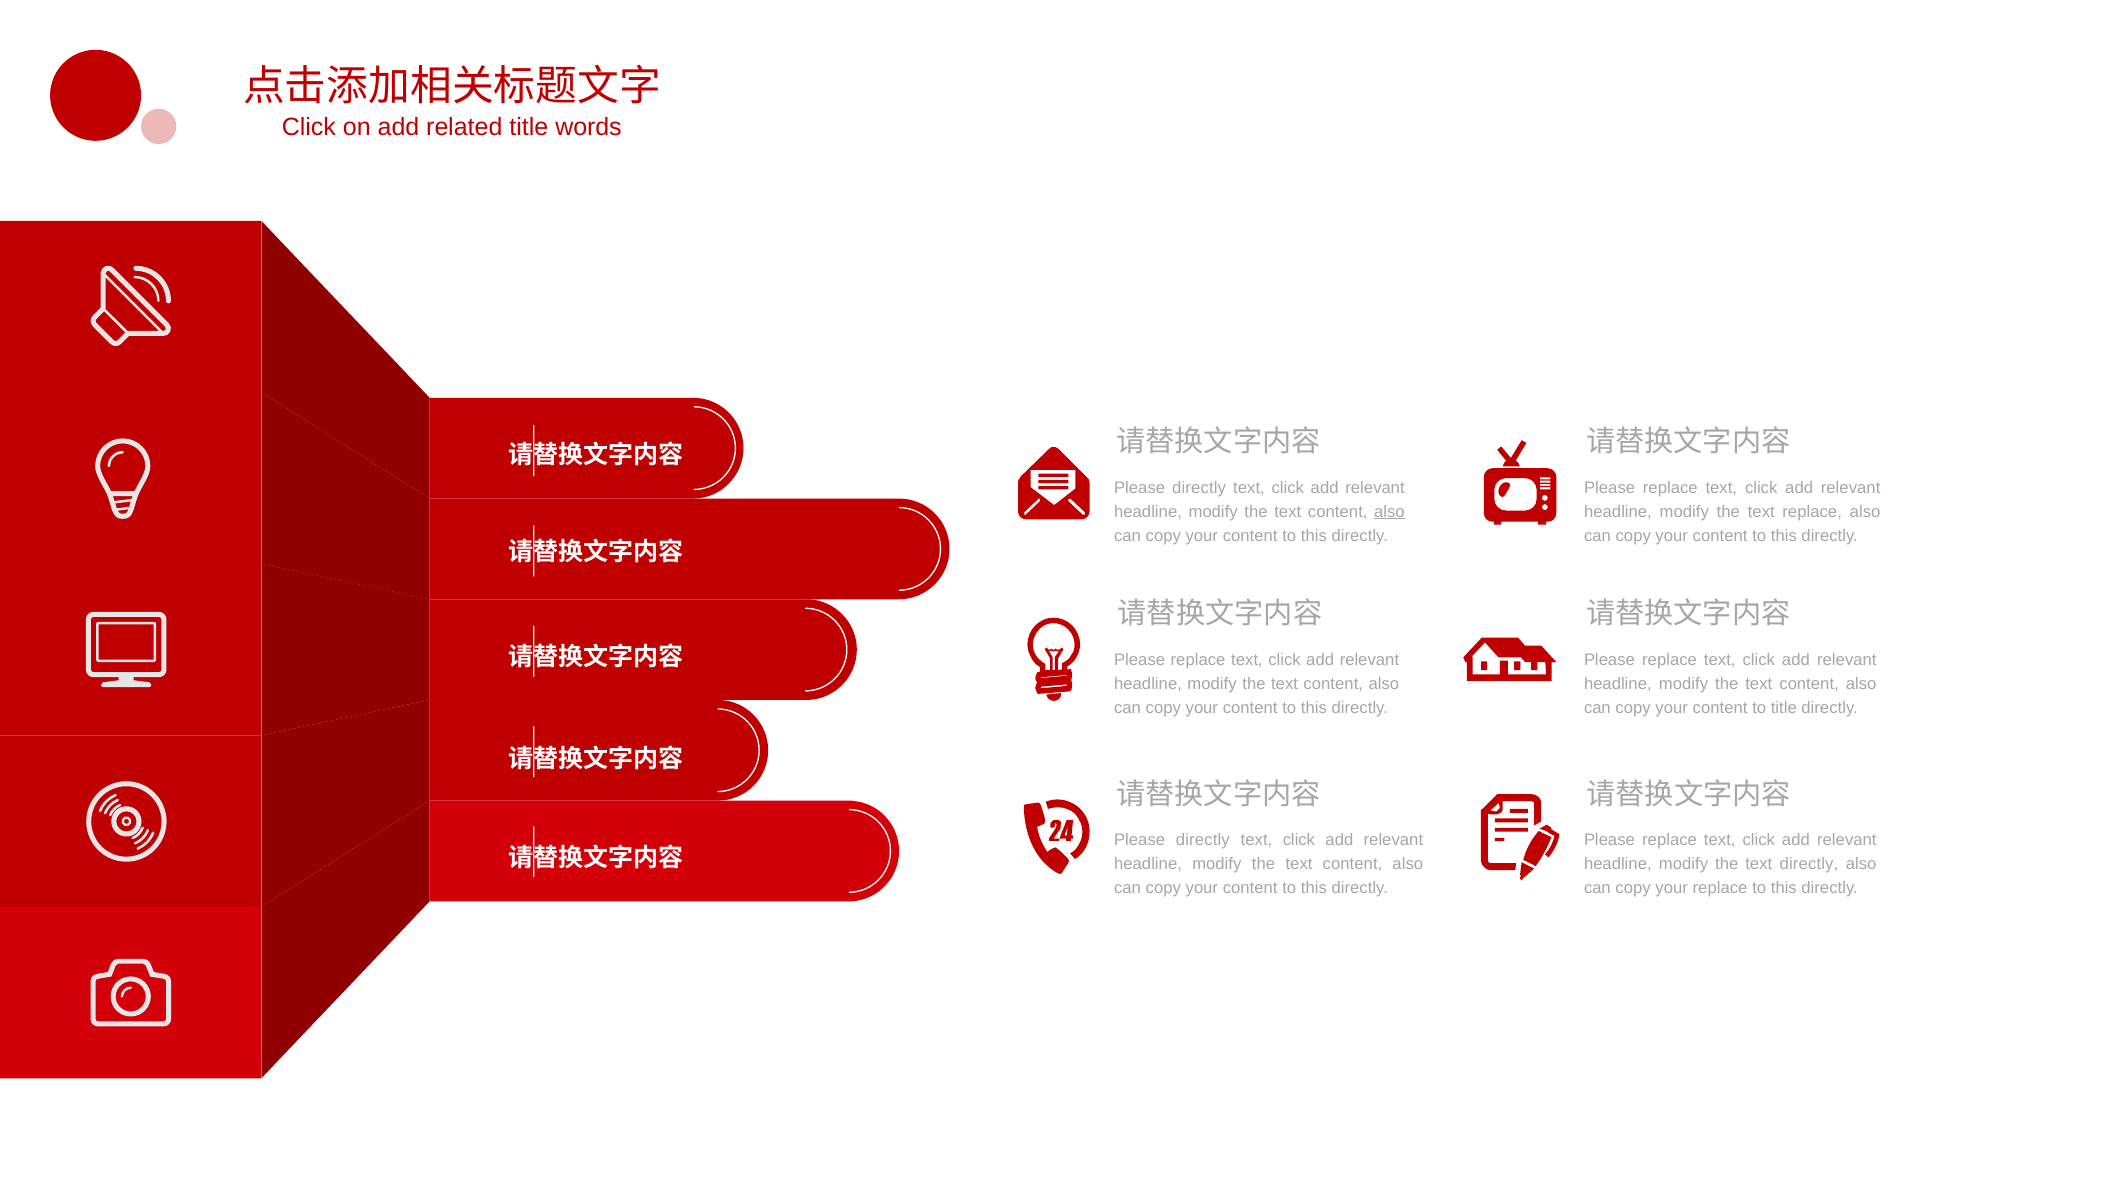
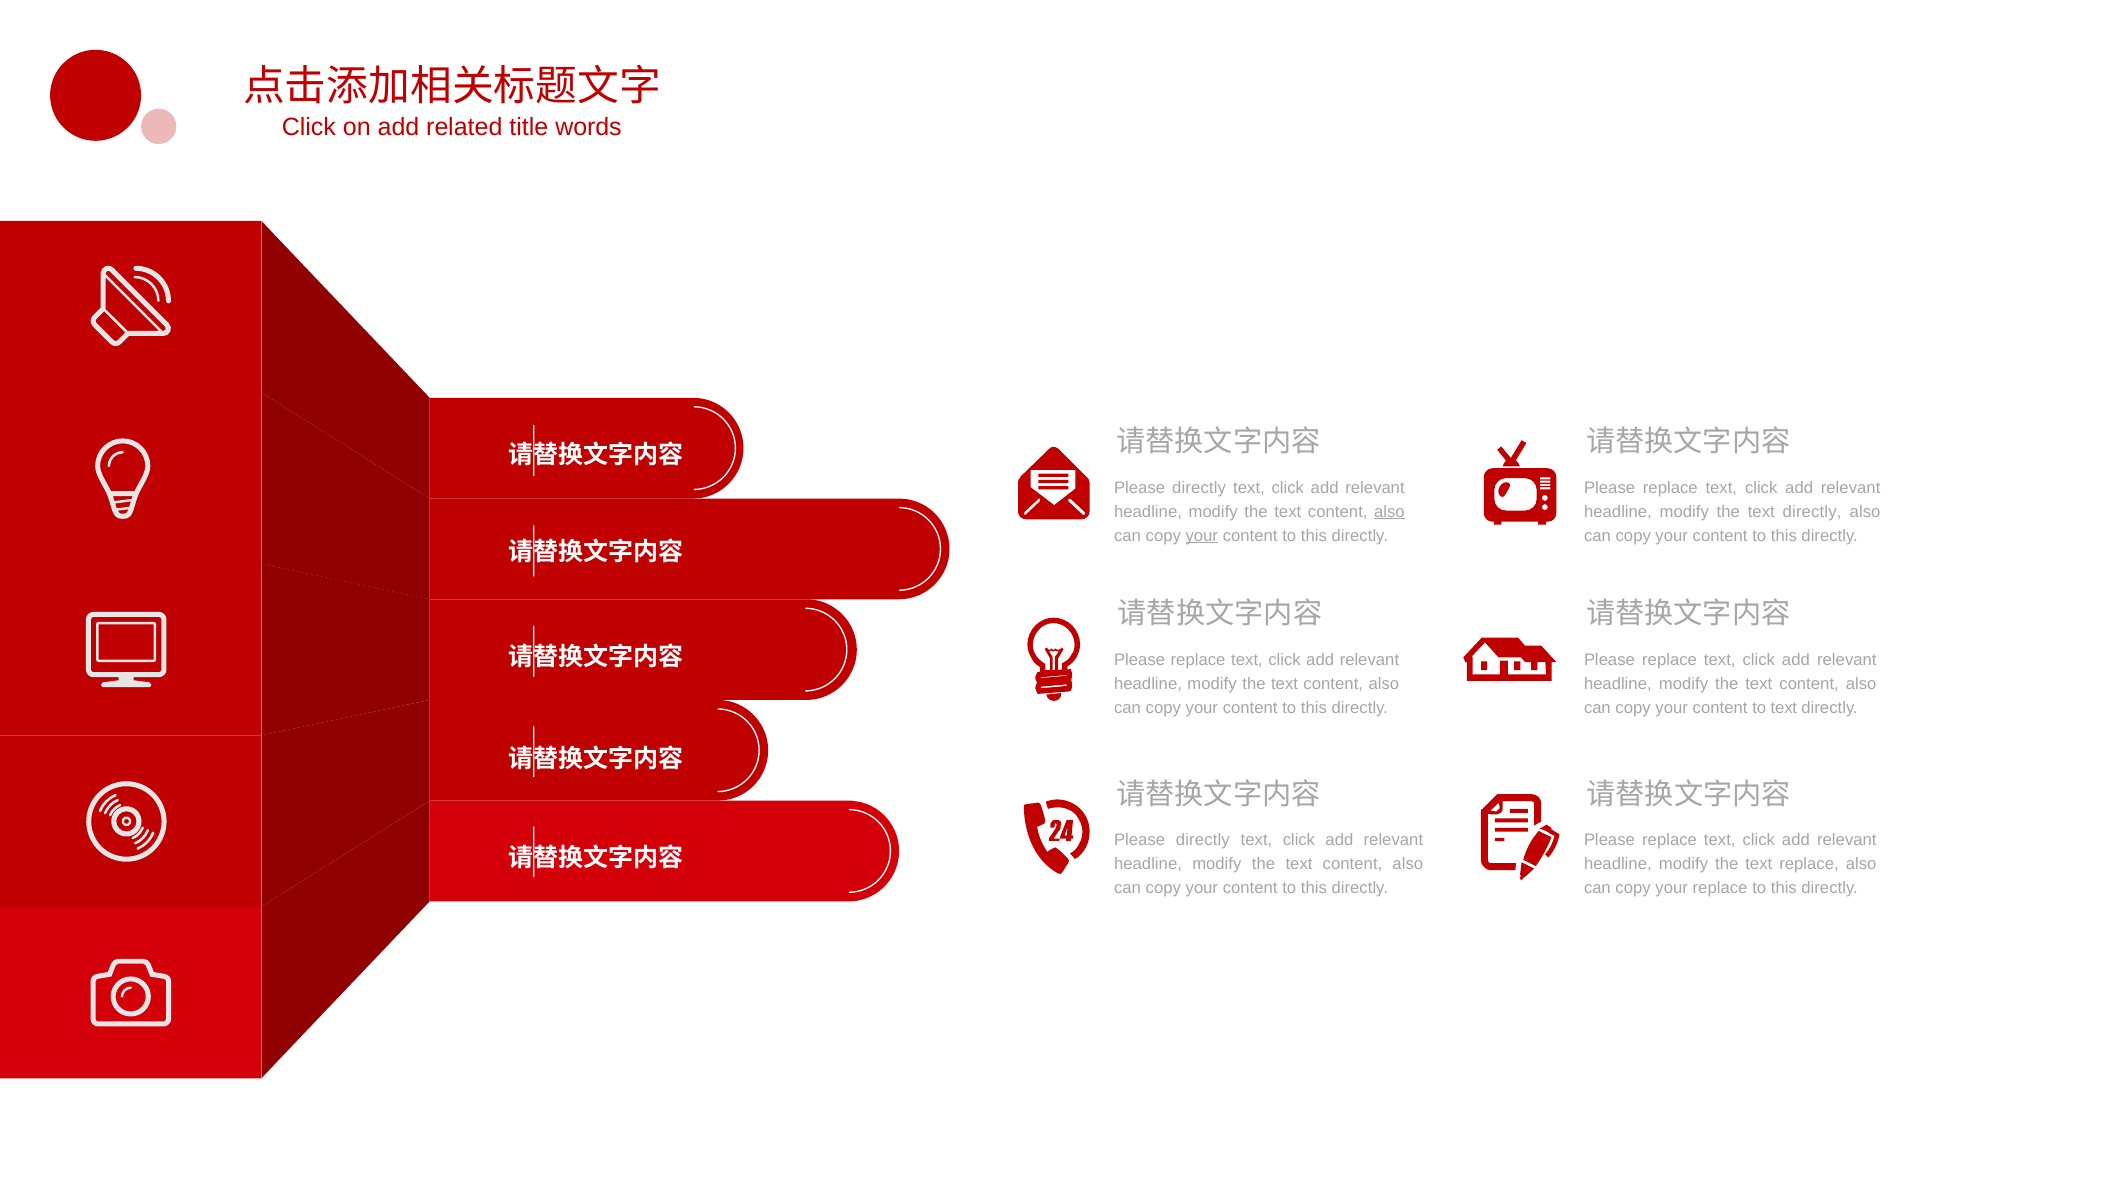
the text replace: replace -> directly (1812, 512)
your underline: none -> present (1202, 536)
to title: title -> text (1784, 708)
text directly: directly -> replace (1809, 864)
